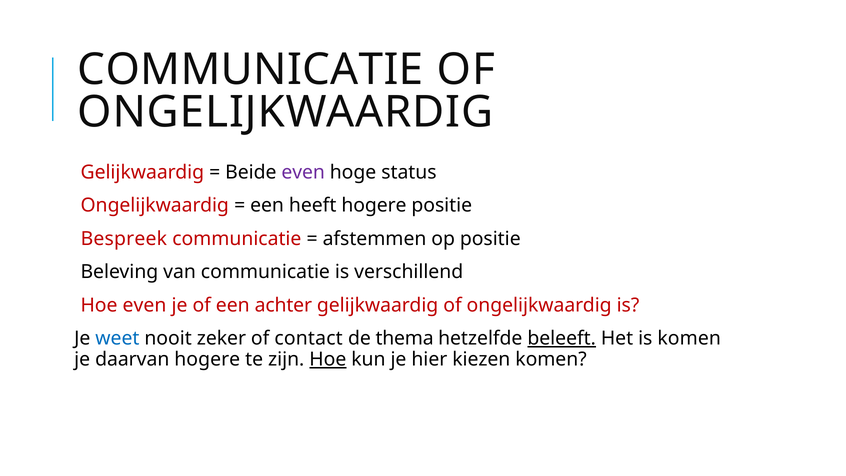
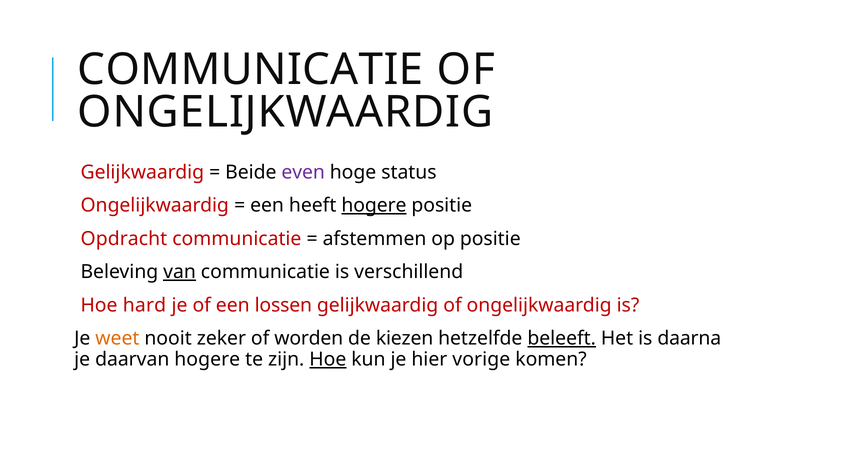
hogere underline: none -> present (374, 205)
Bespreek: Bespreek -> Opdracht (124, 239)
van underline: none -> present (180, 272)
Hoe even: even -> hard (144, 305)
achter: achter -> lossen (283, 305)
weet colour: blue -> orange (117, 338)
contact: contact -> worden (309, 338)
thema: thema -> kiezen (405, 338)
is komen: komen -> daarna (689, 338)
kiezen: kiezen -> vorige (481, 359)
